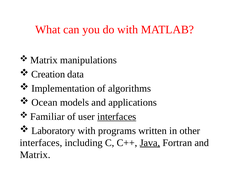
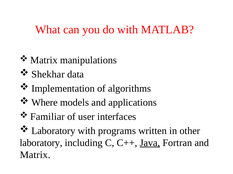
Creation: Creation -> Shekhar (48, 75)
Ocean: Ocean -> Where (44, 103)
interfaces underline: present -> none (117, 117)
interfaces: interfaces -> laboratory (41, 143)
